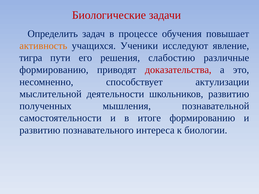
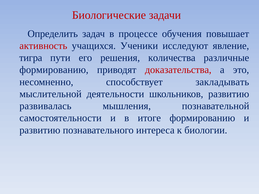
активность colour: orange -> red (43, 46)
слабостию: слабостию -> количества (172, 58)
актулизации: актулизации -> закладывать (222, 82)
полученных: полученных -> развивалась (45, 106)
